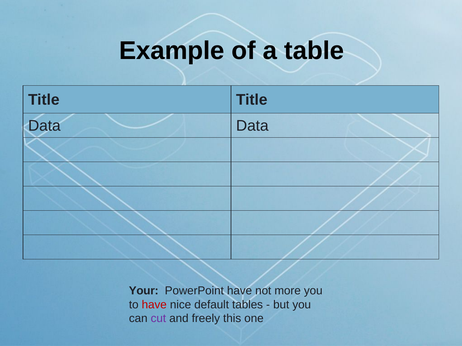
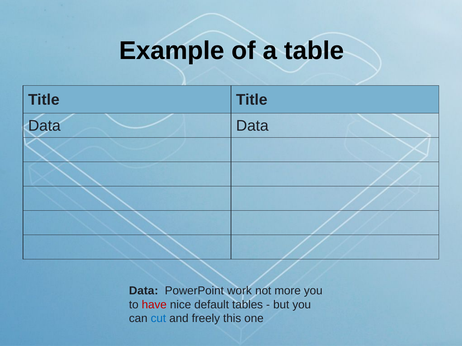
Your: Your -> Data (144, 291)
PowerPoint have: have -> work (239, 291)
cut colour: purple -> blue (158, 319)
